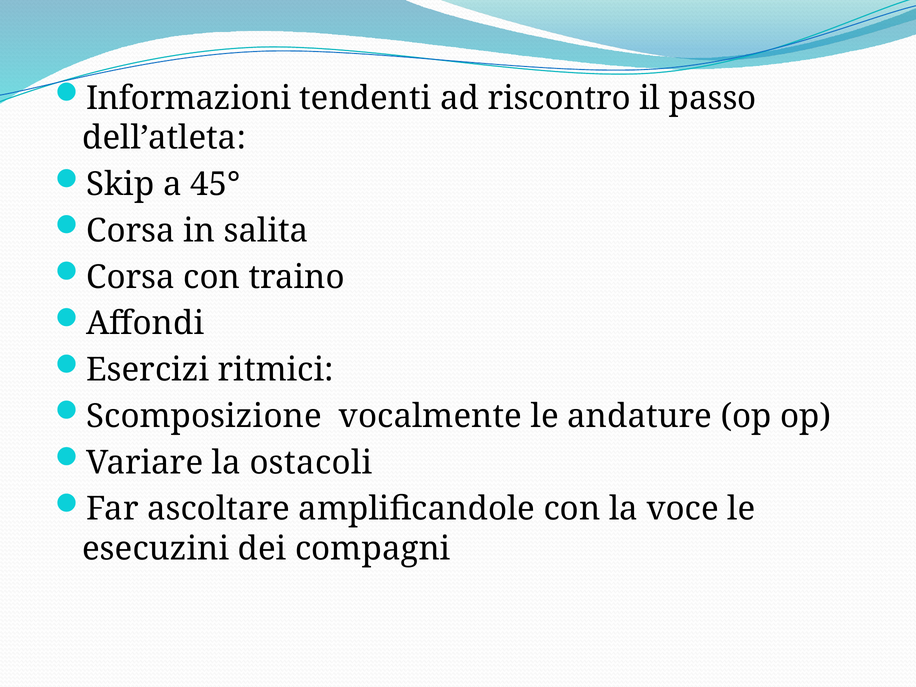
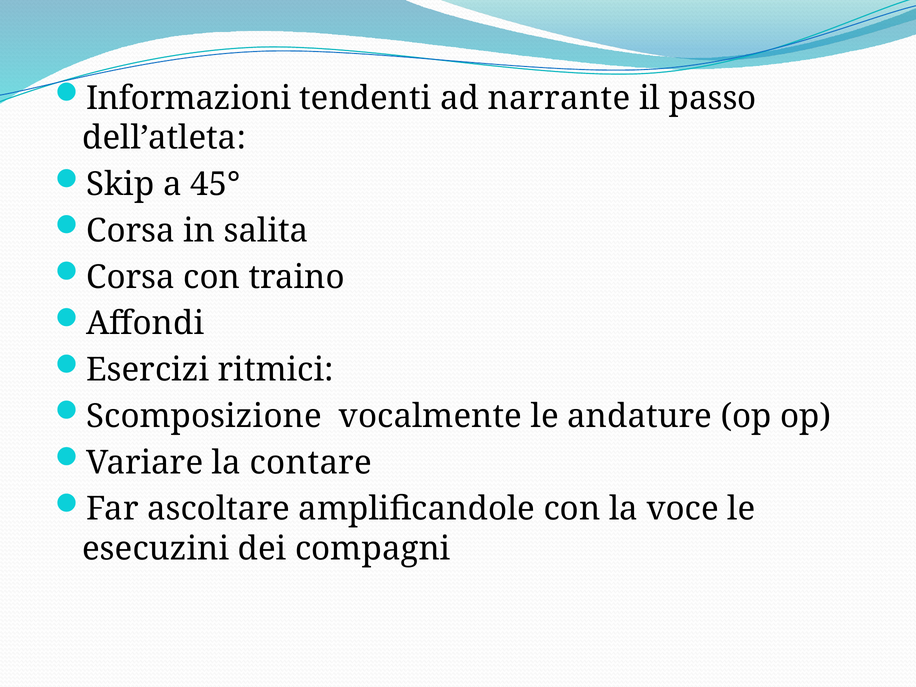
riscontro: riscontro -> narrante (559, 98)
ostacoli: ostacoli -> contare (311, 463)
